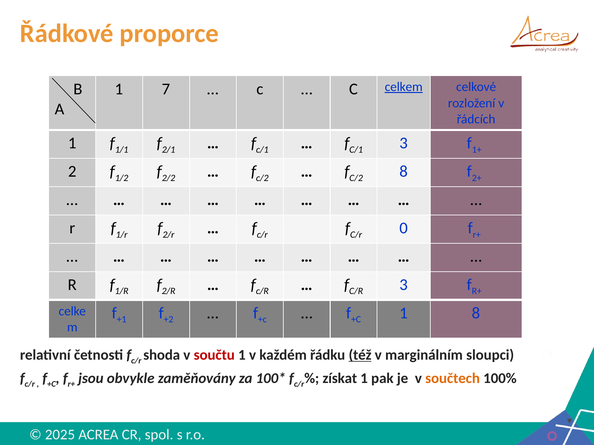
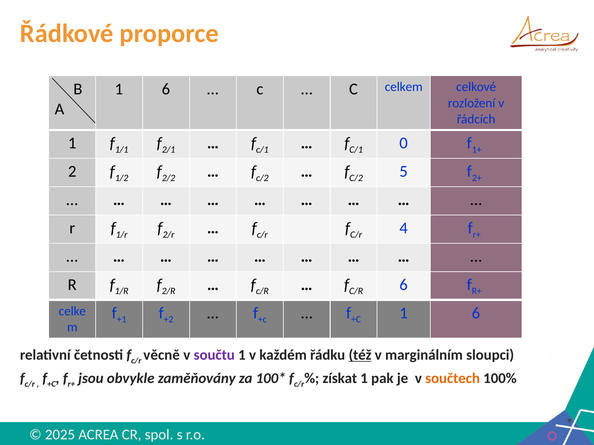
7: 7 -> 6 (166, 89)
celkem underline: present -> none (404, 87)
3: 3 -> 0 (404, 143)
8: 8 -> 5 (404, 172)
0: 0 -> 4 (404, 228)
3: 3 -> 6 (404, 285)
8: 8 -> 6 (476, 313)
shoda: shoda -> věcně (162, 355)
součtu colour: red -> purple (214, 355)
